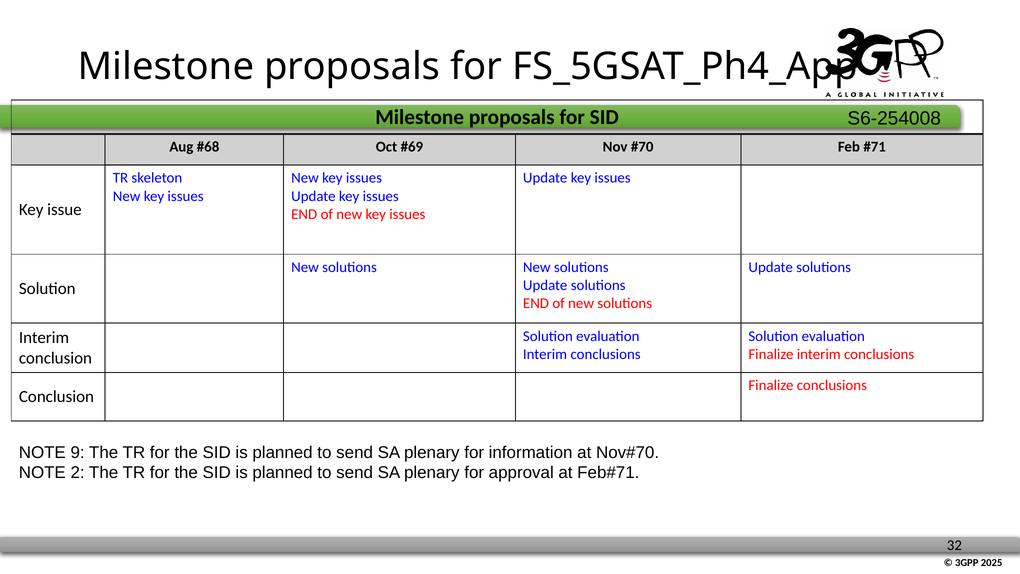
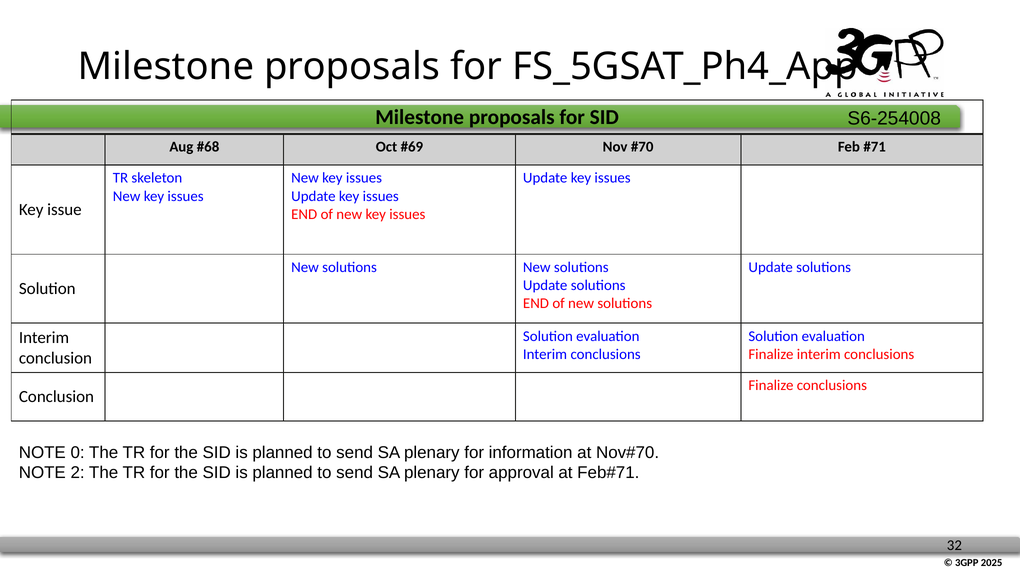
9: 9 -> 0 (78, 452)
